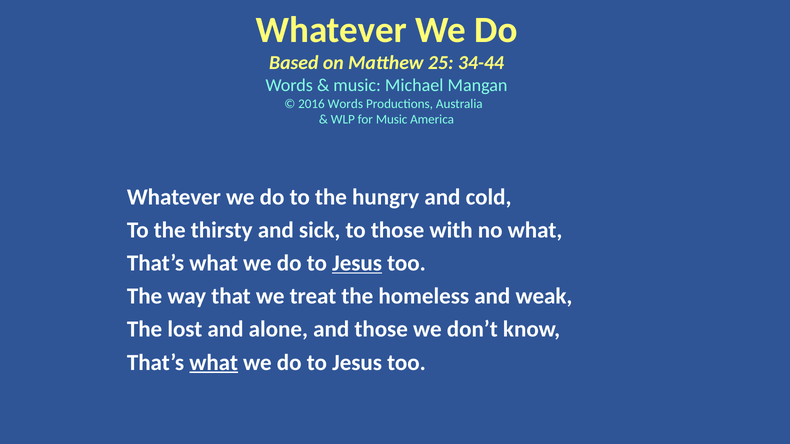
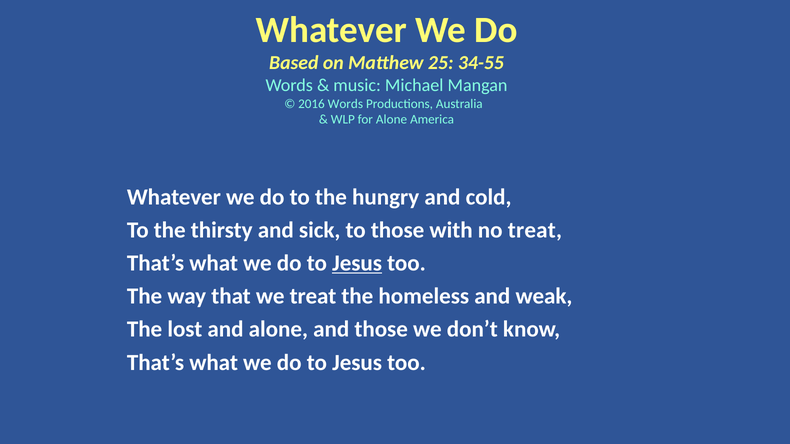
34-44: 34-44 -> 34-55 (481, 63)
for Music: Music -> Alone (392, 120)
no what: what -> treat (535, 230)
what underline: present -> none (214, 363)
